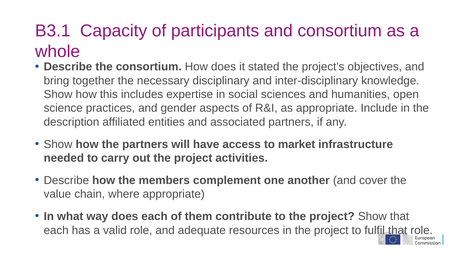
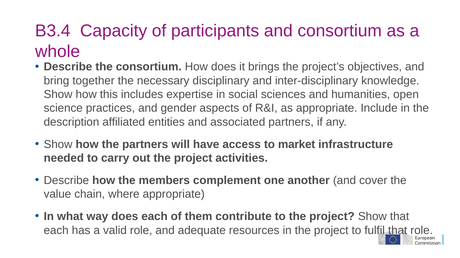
B3.1: B3.1 -> B3.4 (53, 31)
stated: stated -> brings (264, 67)
